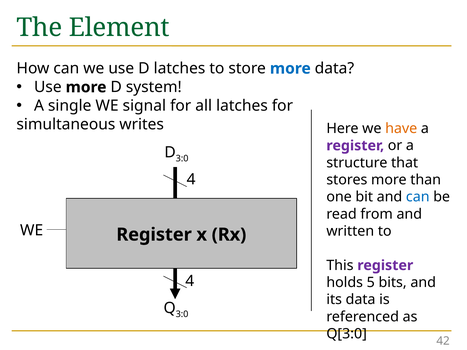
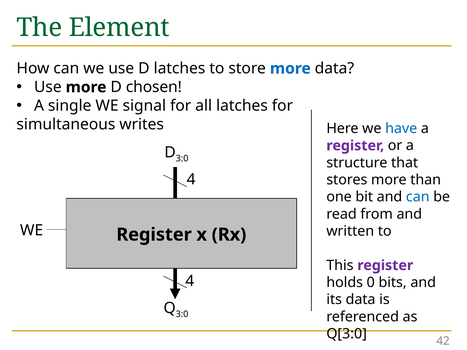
system: system -> chosen (154, 87)
have colour: orange -> blue (401, 129)
5: 5 -> 0 (371, 283)
